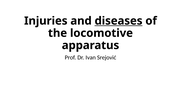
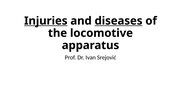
Injuries underline: none -> present (46, 21)
